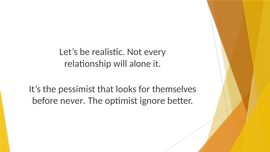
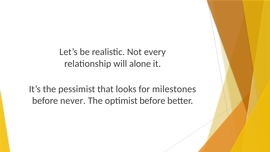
themselves: themselves -> milestones (174, 89)
optimist ignore: ignore -> before (152, 101)
